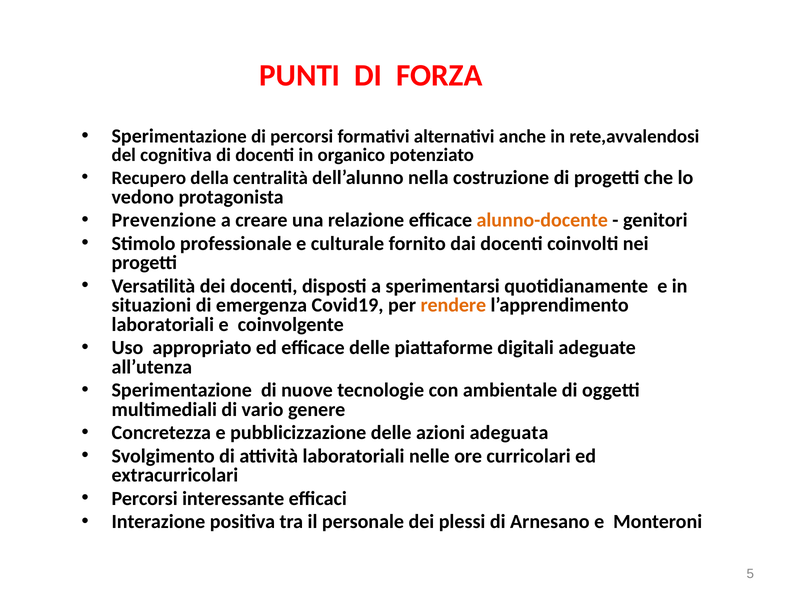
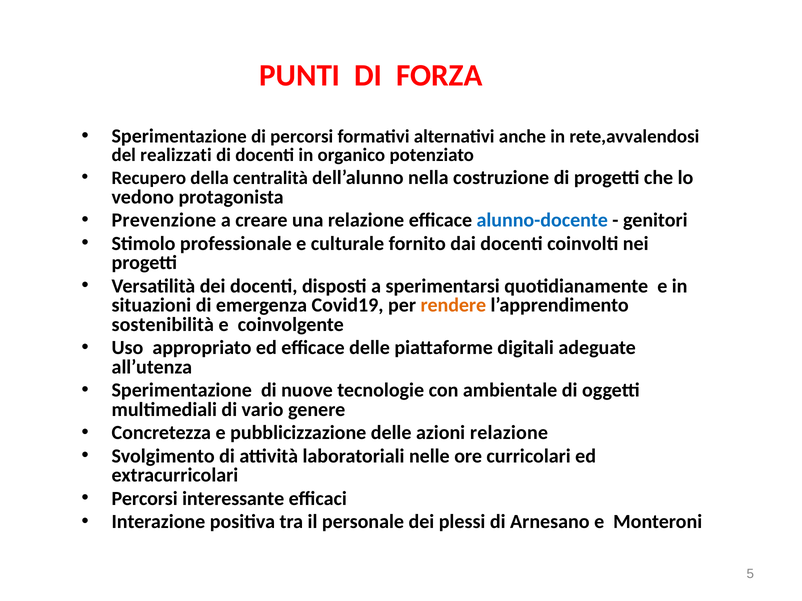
cognitiva: cognitiva -> realizzati (176, 155)
alunno-docente colour: orange -> blue (542, 220)
laboratoriali: laboratoriali -> sostenibilità (163, 325)
azioni adeguata: adeguata -> relazione (509, 433)
